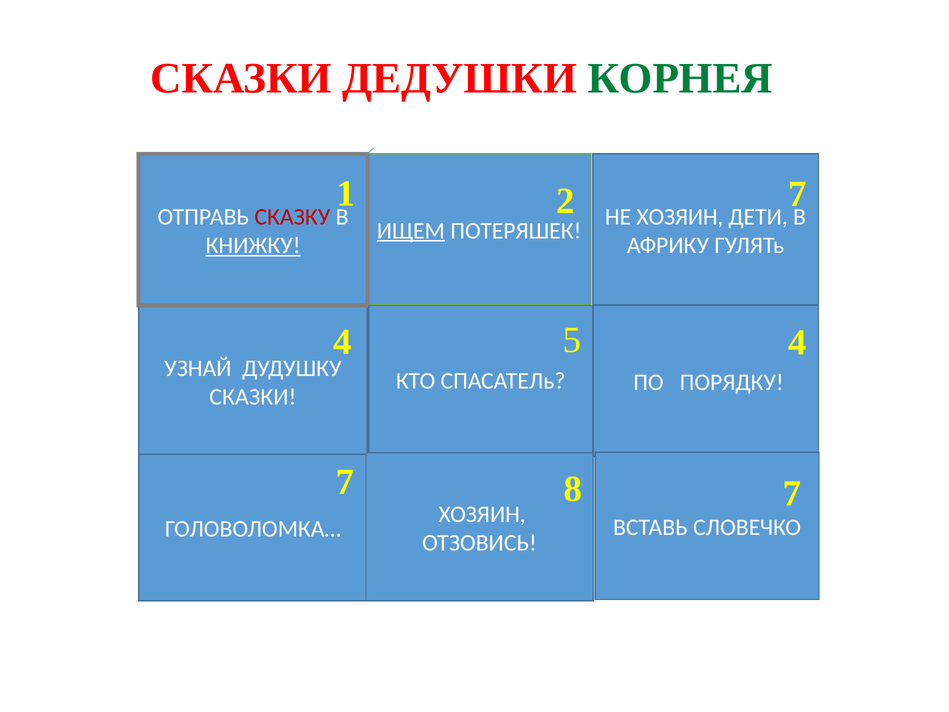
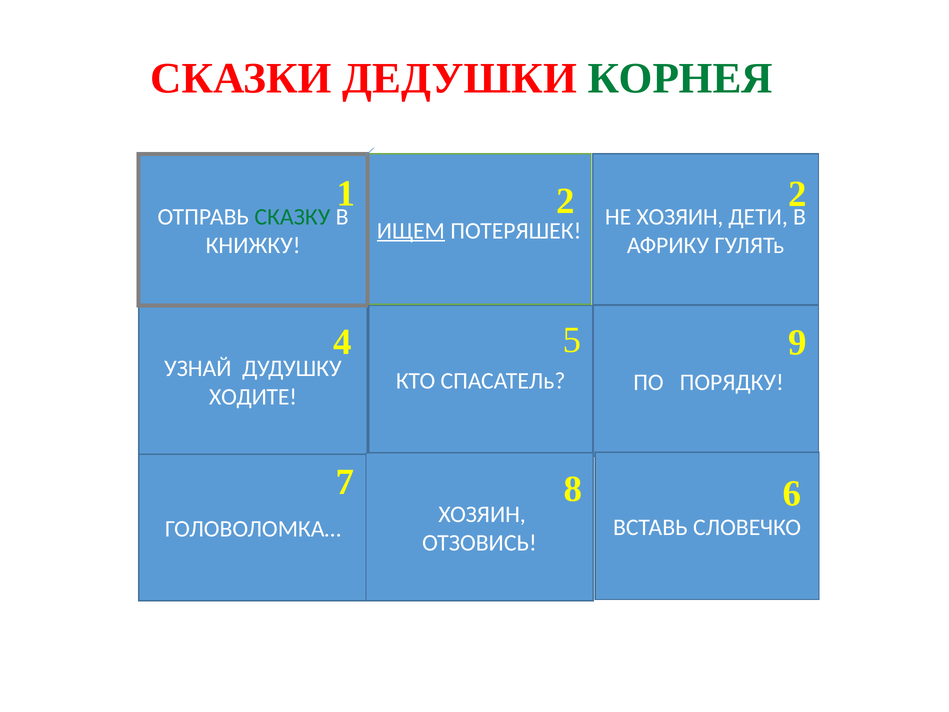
2 7: 7 -> 2 (797, 194)
СКАЗКУ colour: red -> green (292, 217)
КНИЖКУ underline: present -> none (253, 245)
5 4: 4 -> 9 (798, 343)
СКАЗКИ: СКАЗКИ -> ХОДИТЕ (253, 397)
8 7: 7 -> 6 (792, 493)
